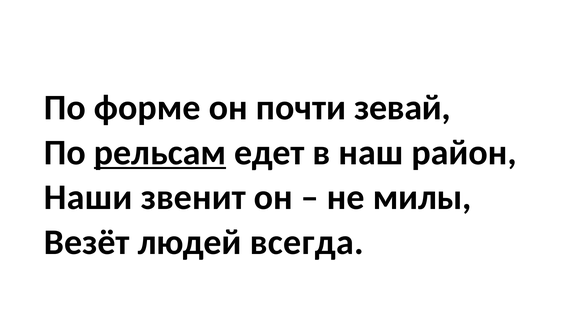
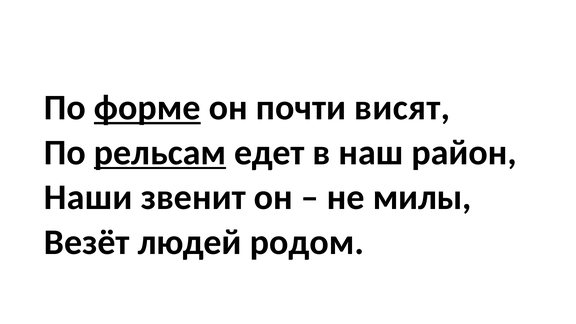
форме underline: none -> present (147, 108)
зевай: зевай -> висят (402, 108)
всегда: всегда -> родом (307, 242)
